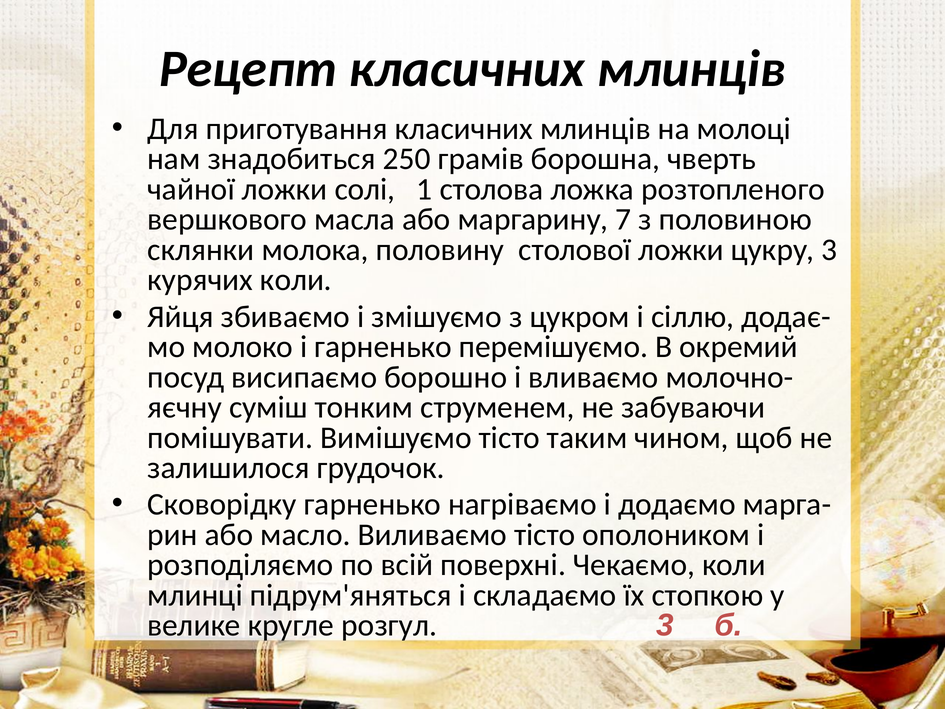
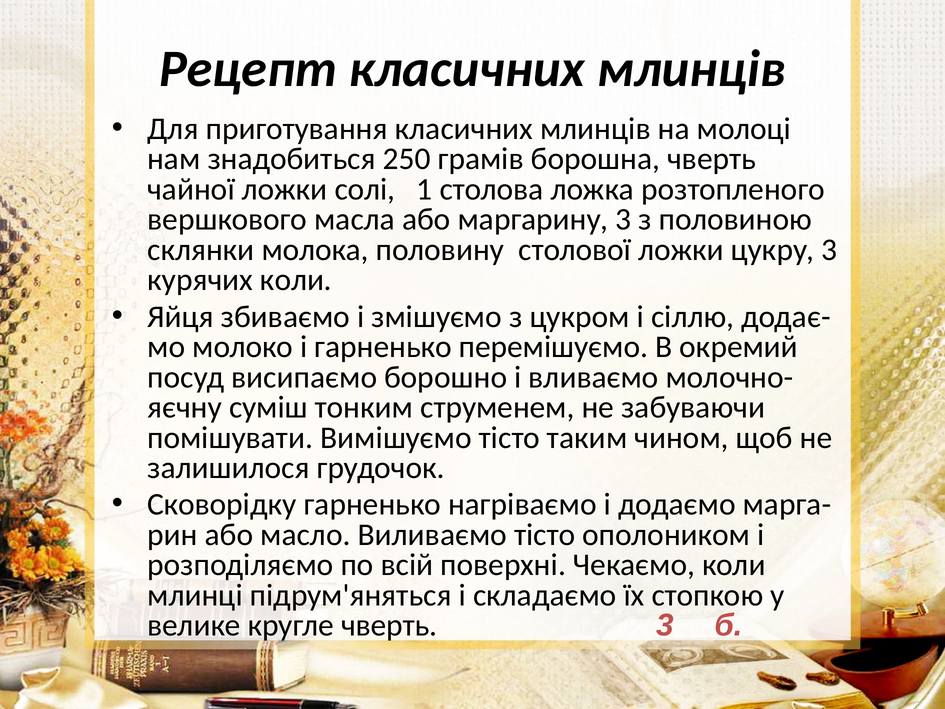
маргарину 7: 7 -> 3 (623, 219)
кругле розгул: розгул -> чверть (389, 625)
